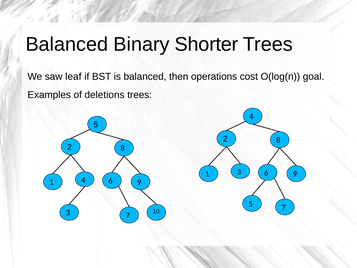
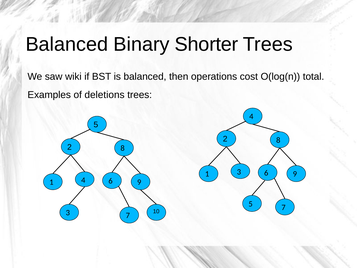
leaf: leaf -> wiki (73, 76)
goal: goal -> total (314, 76)
